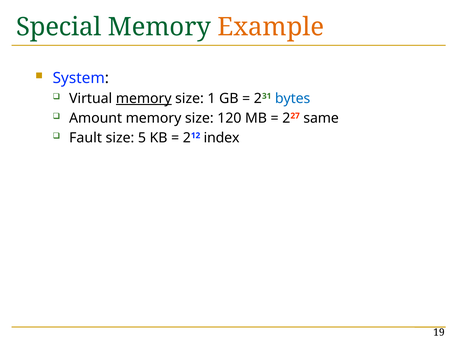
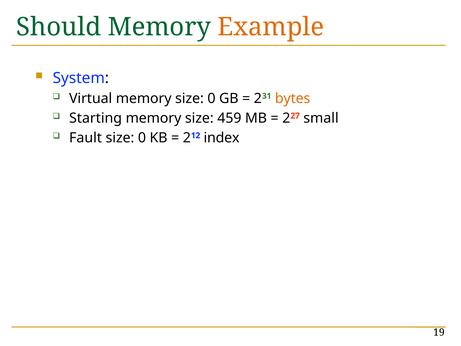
Special: Special -> Should (59, 27)
memory underline: present -> none (144, 98)
1: 1 -> 0 (211, 98)
bytes colour: blue -> orange (293, 98)
Amount: Amount -> Starting (96, 118)
120: 120 -> 459 (229, 118)
same: same -> small (321, 118)
5: 5 -> 0 (142, 138)
